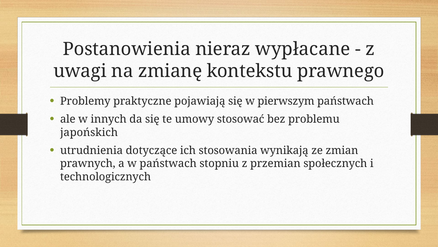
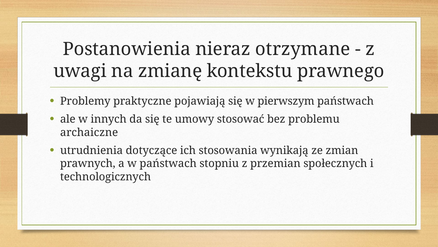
wypłacane: wypłacane -> otrzymane (303, 49)
japońskich: japońskich -> archaiczne (89, 132)
